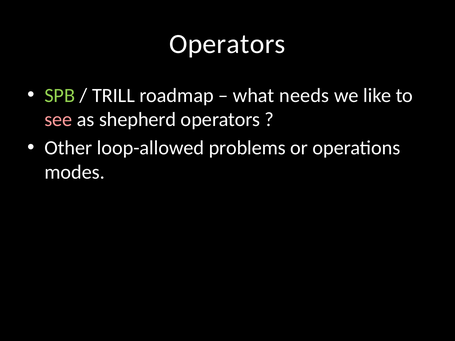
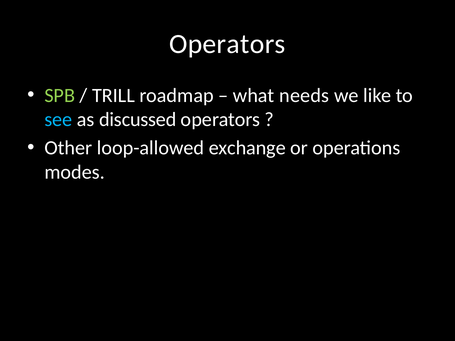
see colour: pink -> light blue (58, 120)
shepherd: shepherd -> discussed (138, 120)
problems: problems -> exchange (247, 148)
